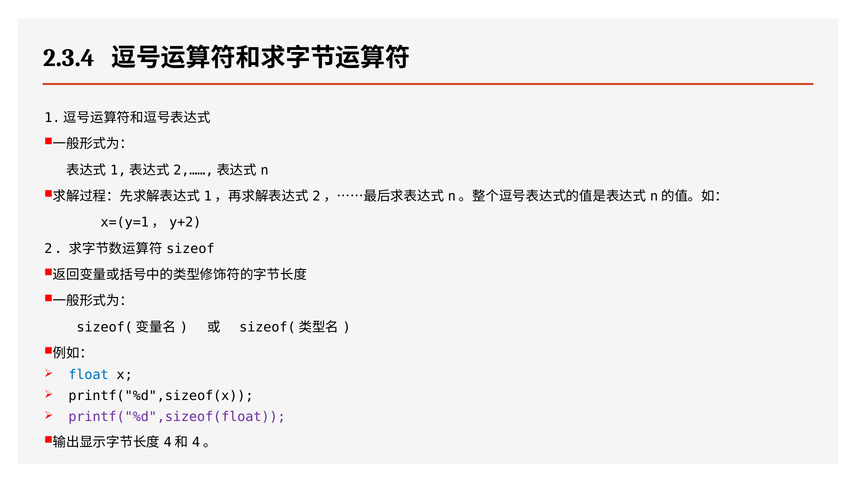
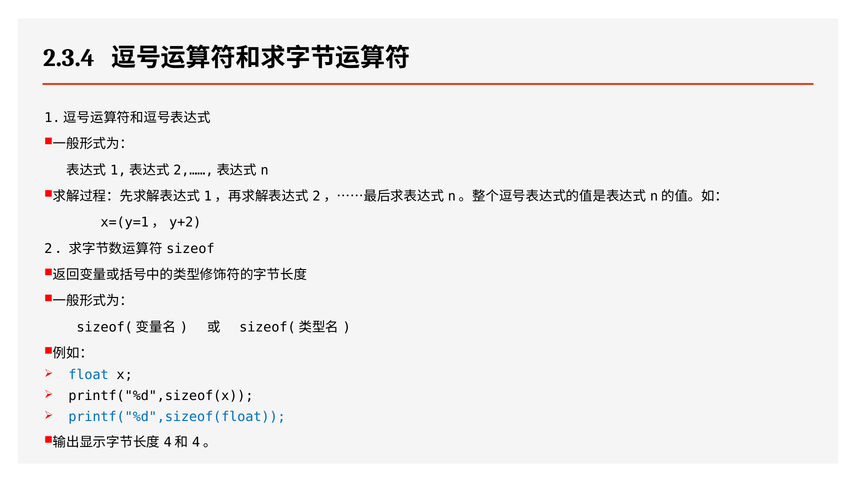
printf("%d",sizeof(float colour: purple -> blue (177, 416)
